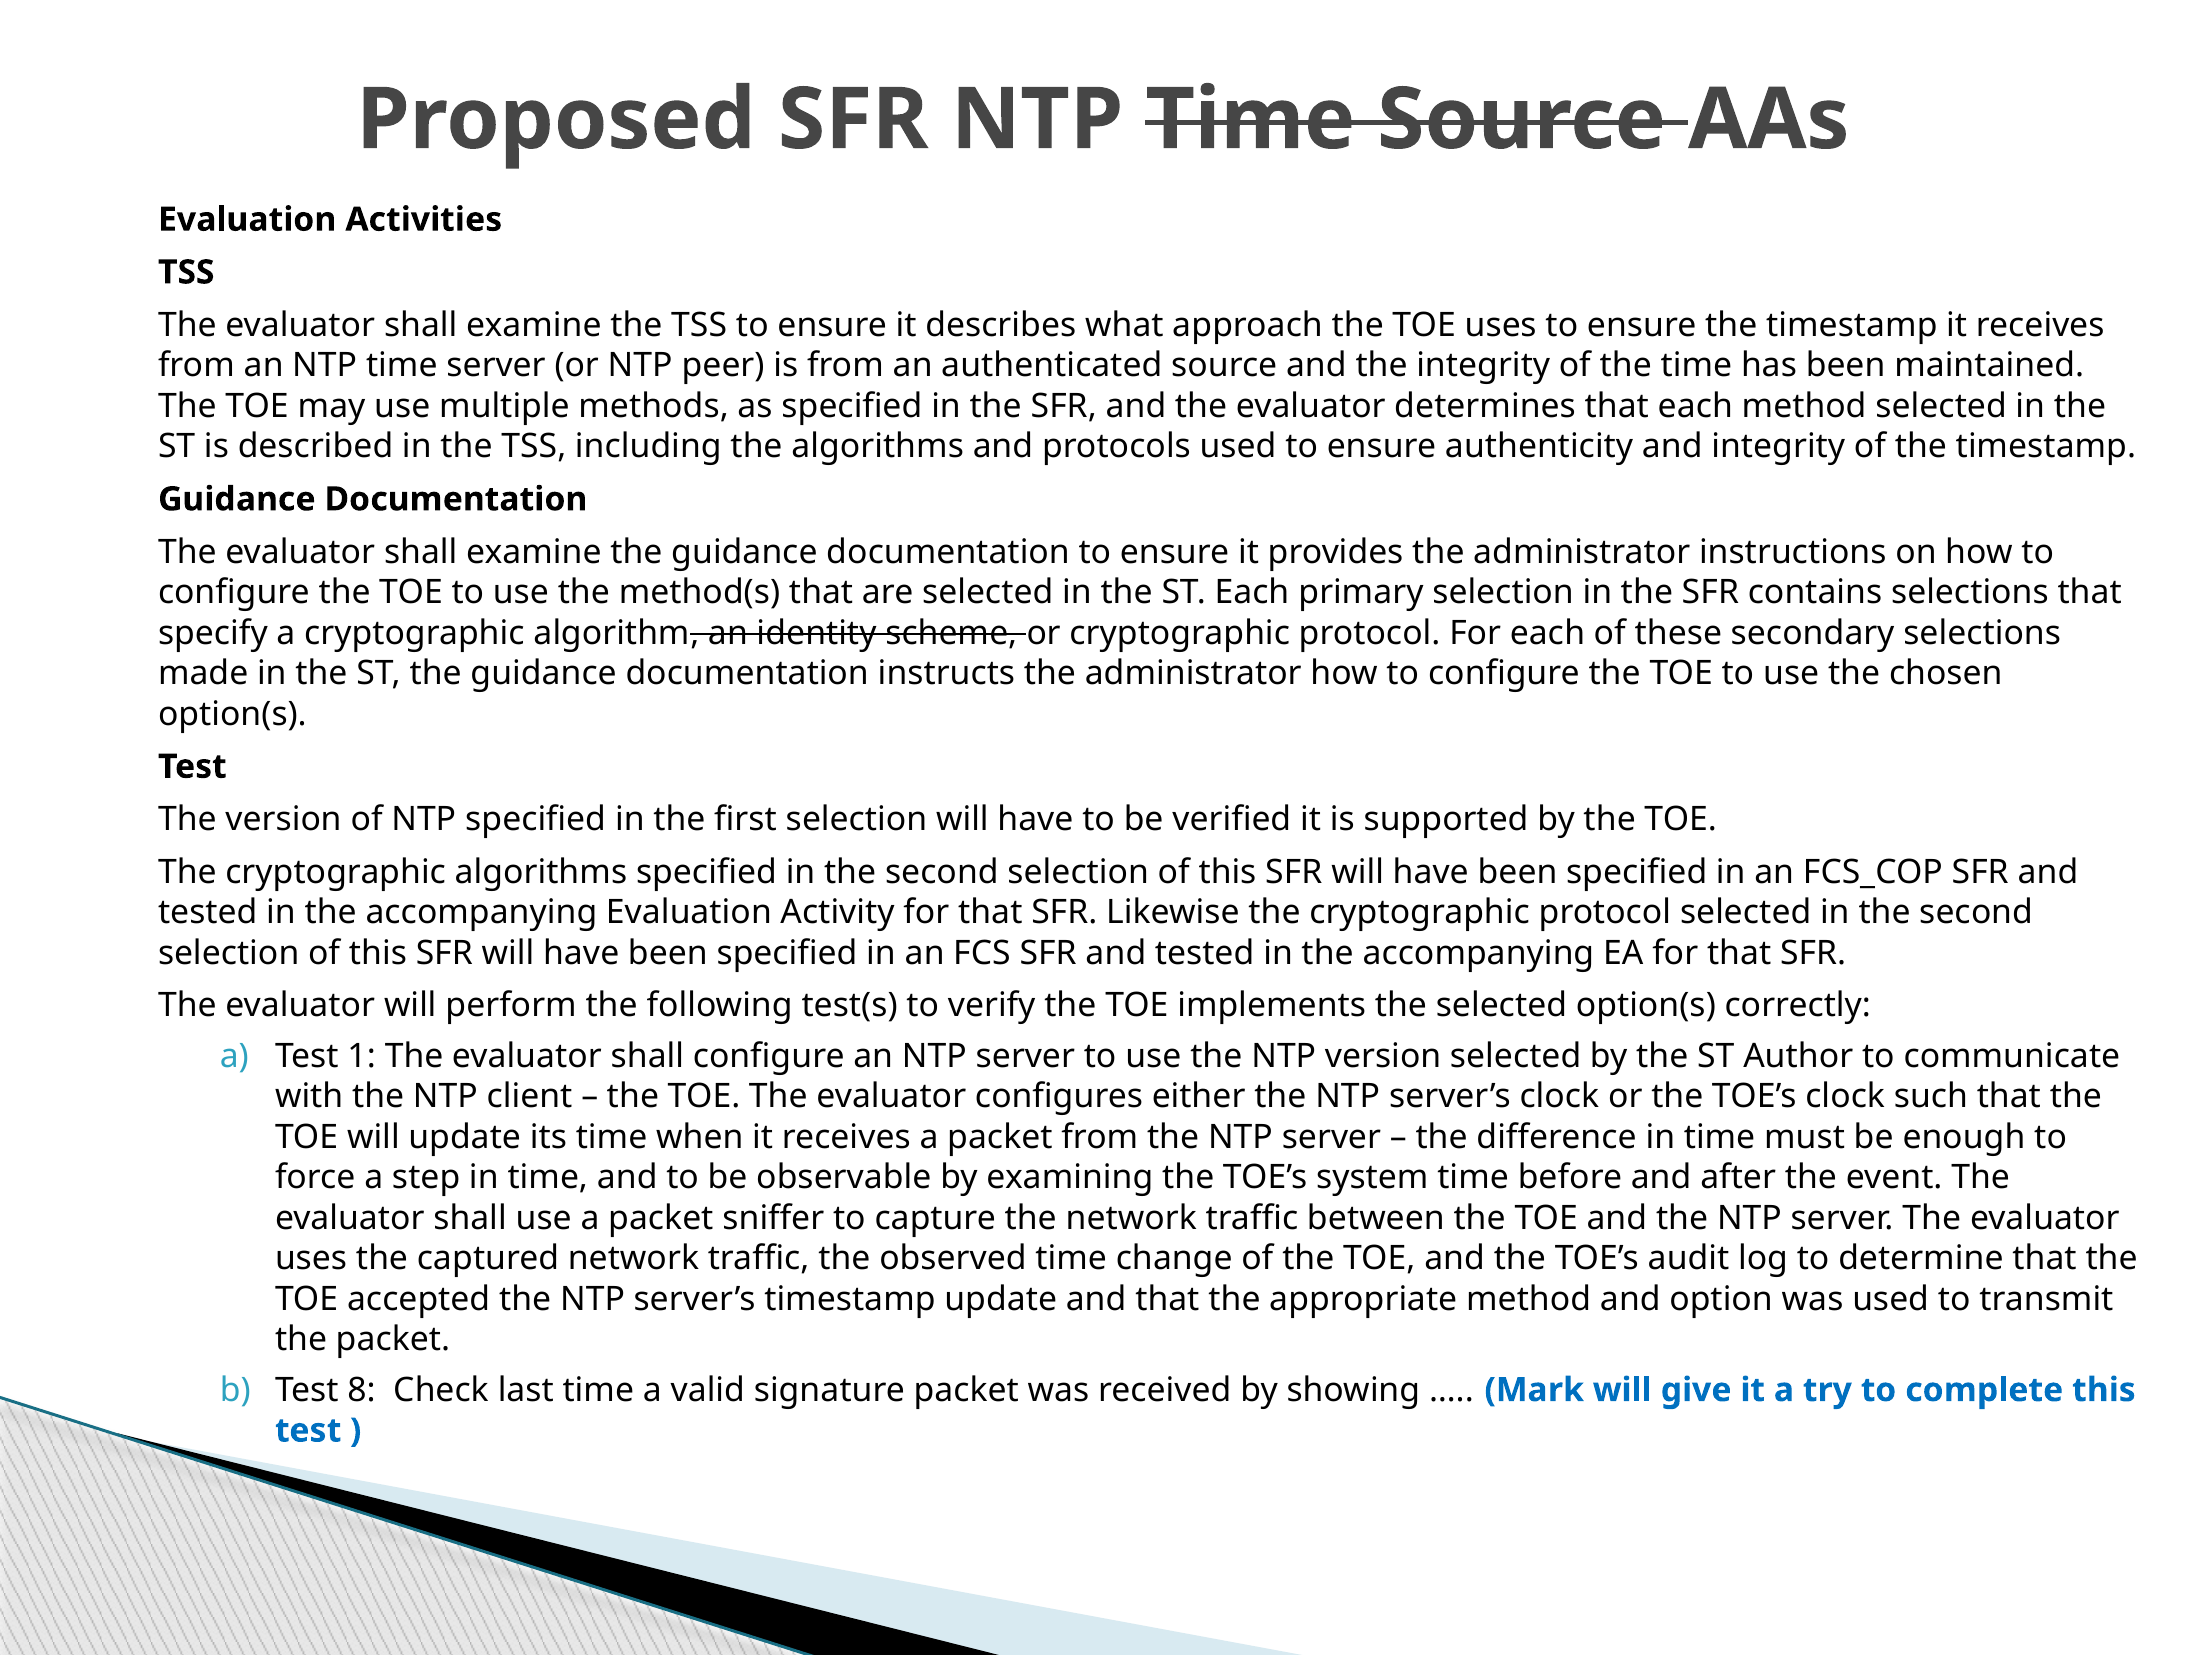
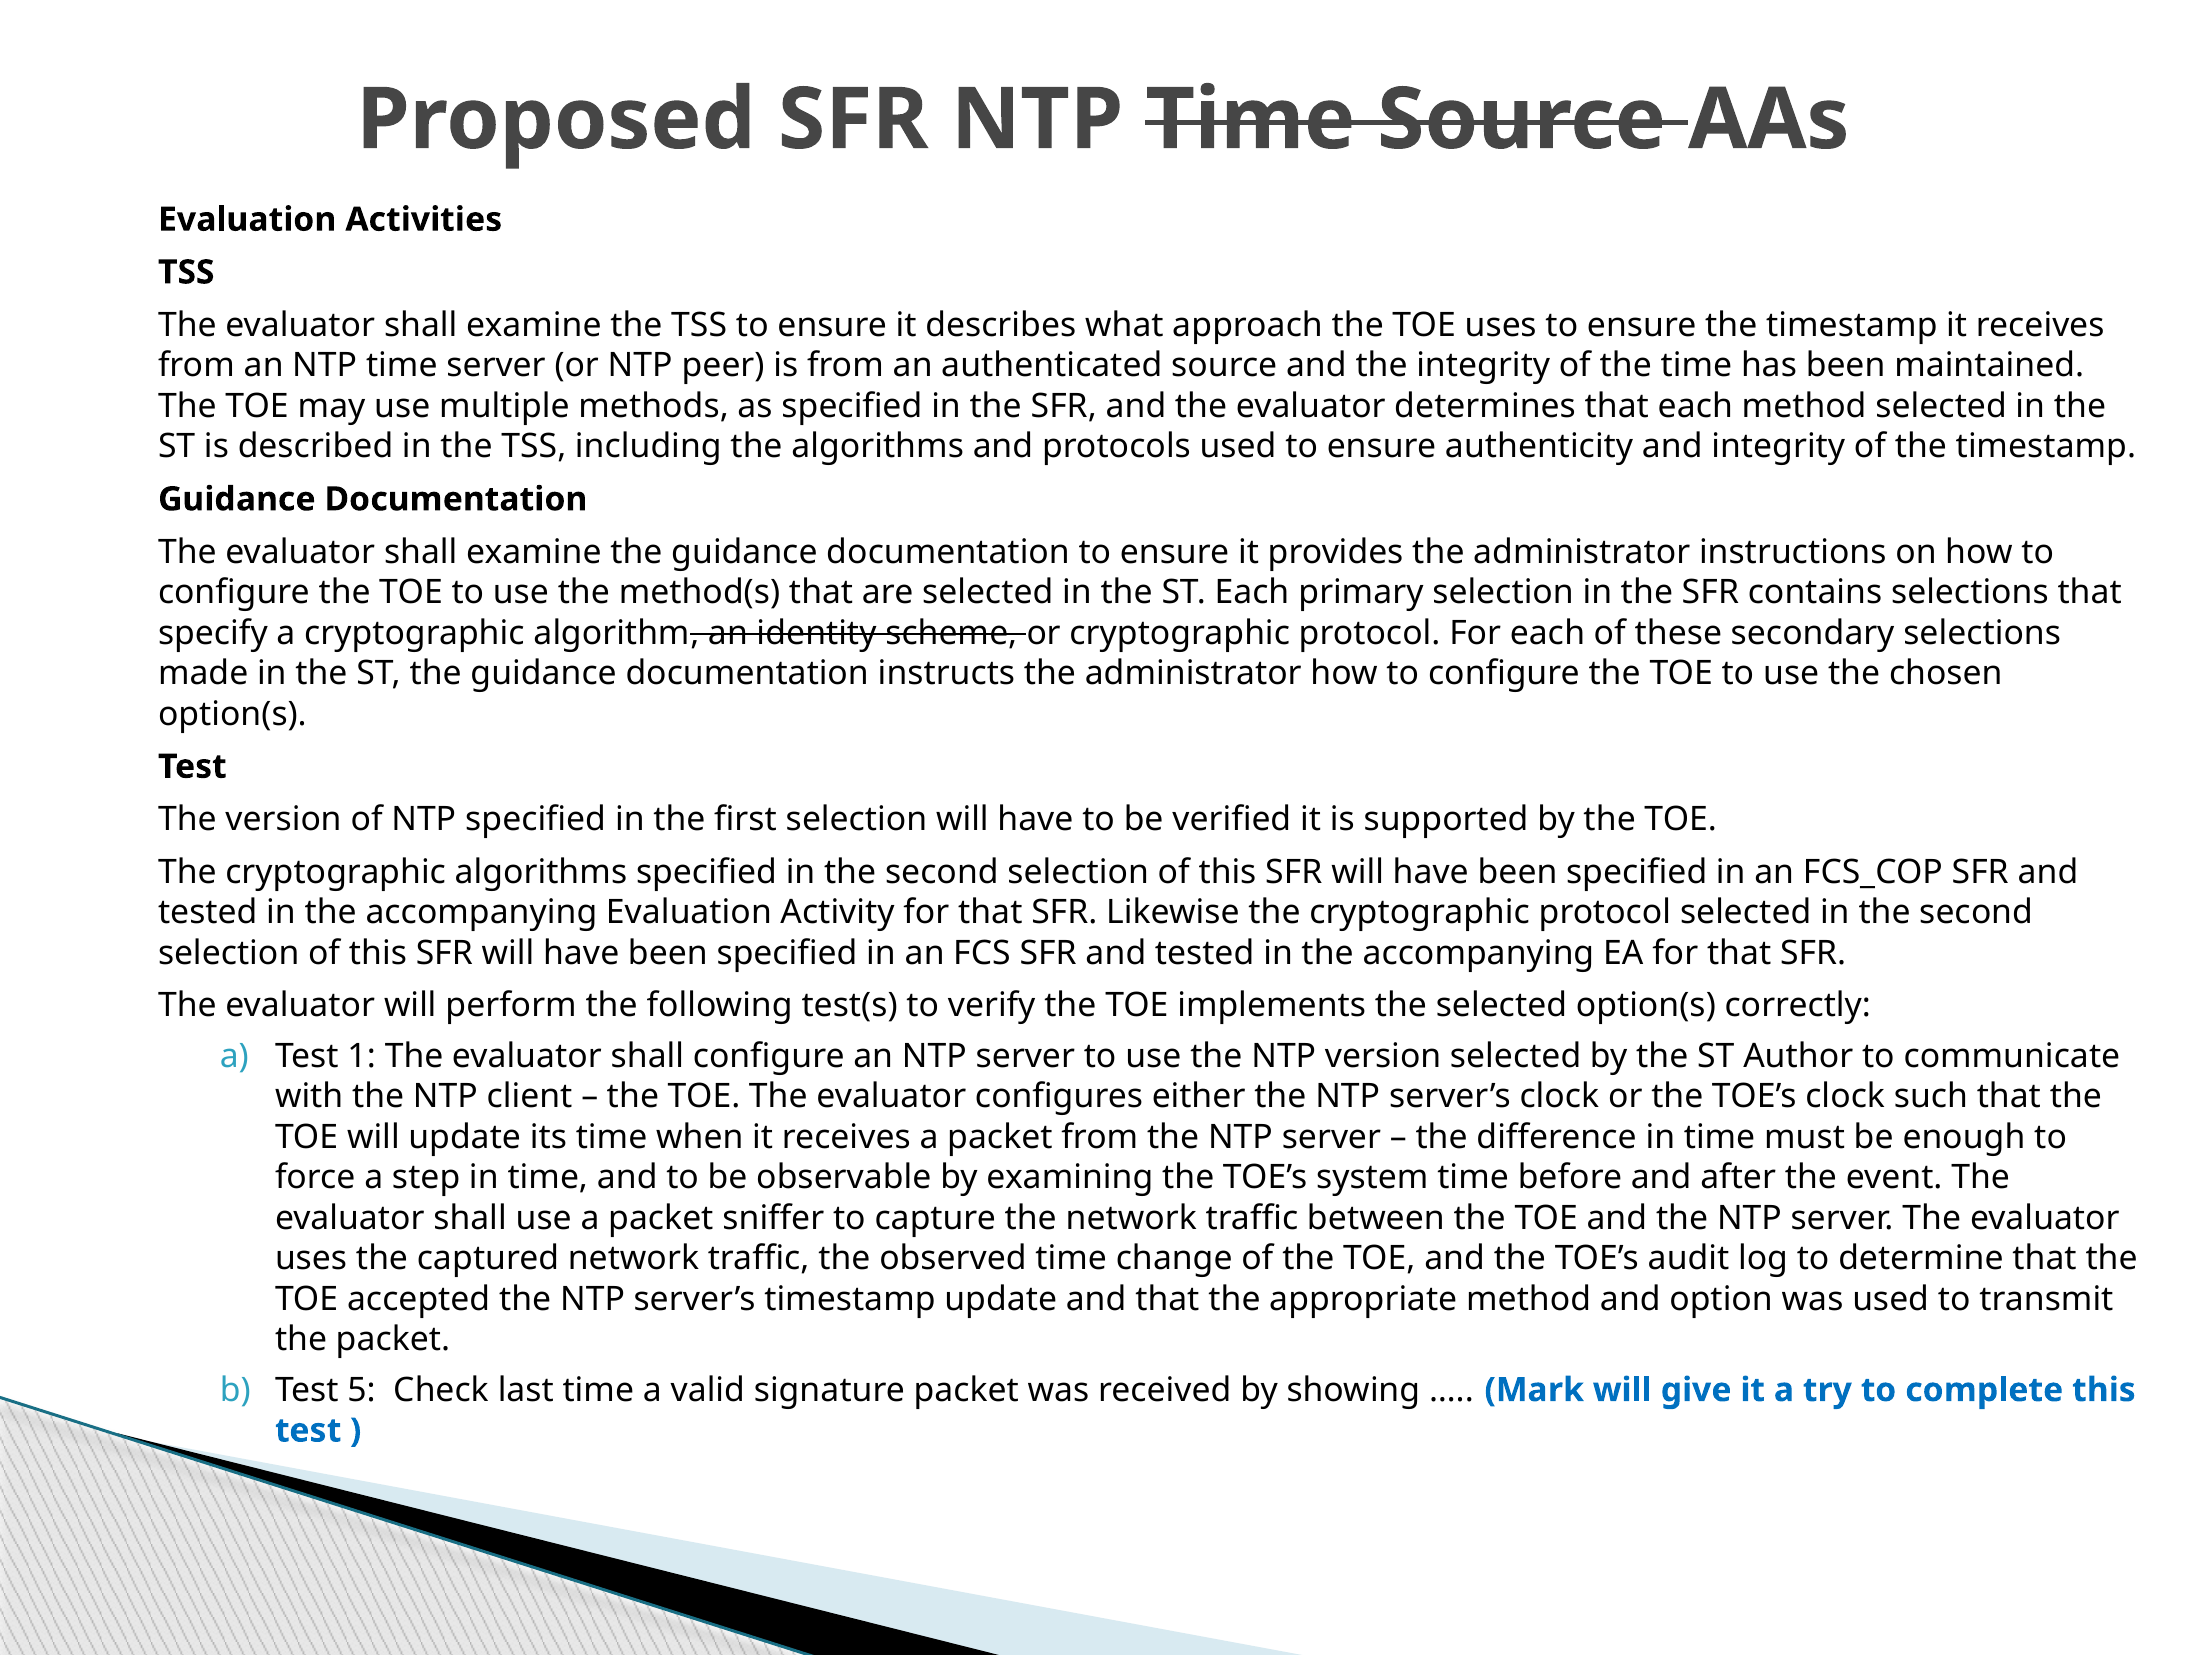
8: 8 -> 5 (362, 1390)
